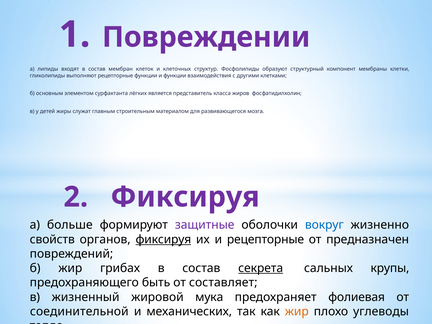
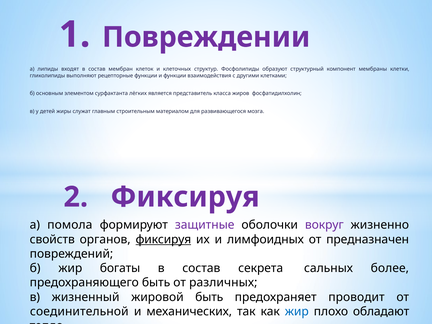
больше: больше -> помола (70, 225)
вокруг colour: blue -> purple (324, 225)
и рецепторные: рецепторные -> лимфоидных (265, 239)
грибах: грибах -> богаты (120, 268)
секрета underline: present -> none (261, 268)
крупы: крупы -> более (390, 268)
составляет: составляет -> различных (223, 283)
жировой мука: мука -> быть (209, 297)
фолиевая: фолиевая -> проводит (356, 297)
жир colour: orange -> blue (297, 311)
углеводы: углеводы -> обладают (381, 311)
